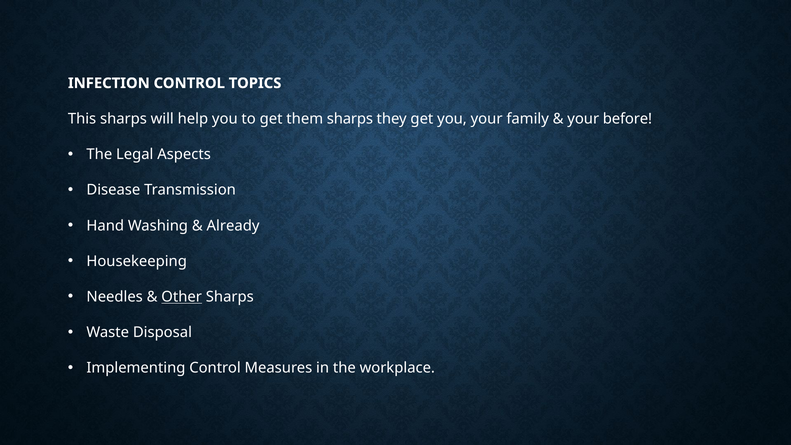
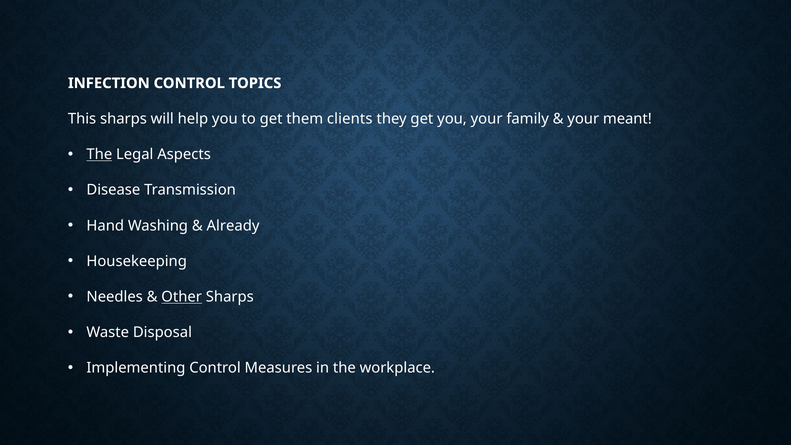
them sharps: sharps -> clients (350, 119)
before: before -> meant (627, 119)
The underline: none -> present (99, 154)
